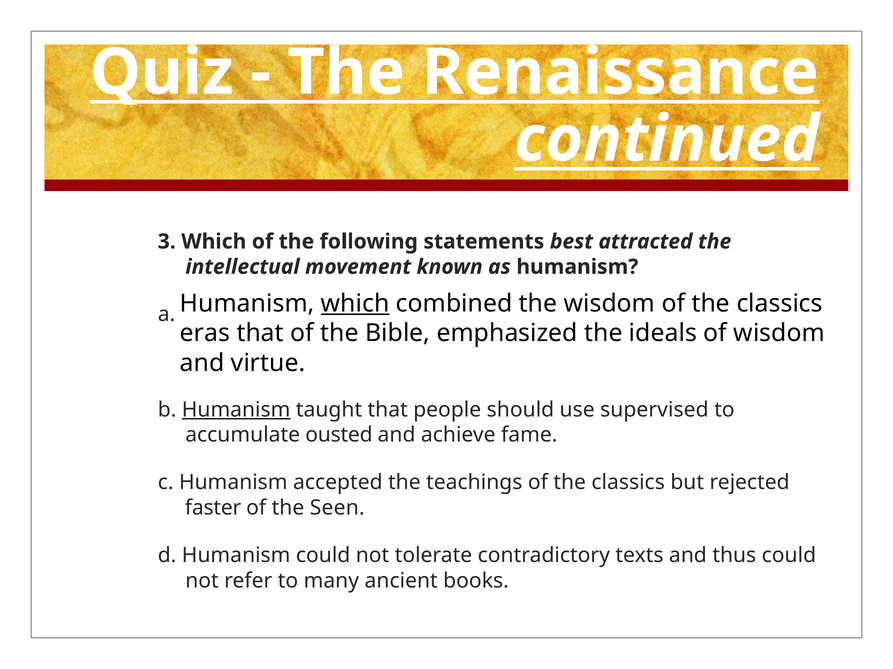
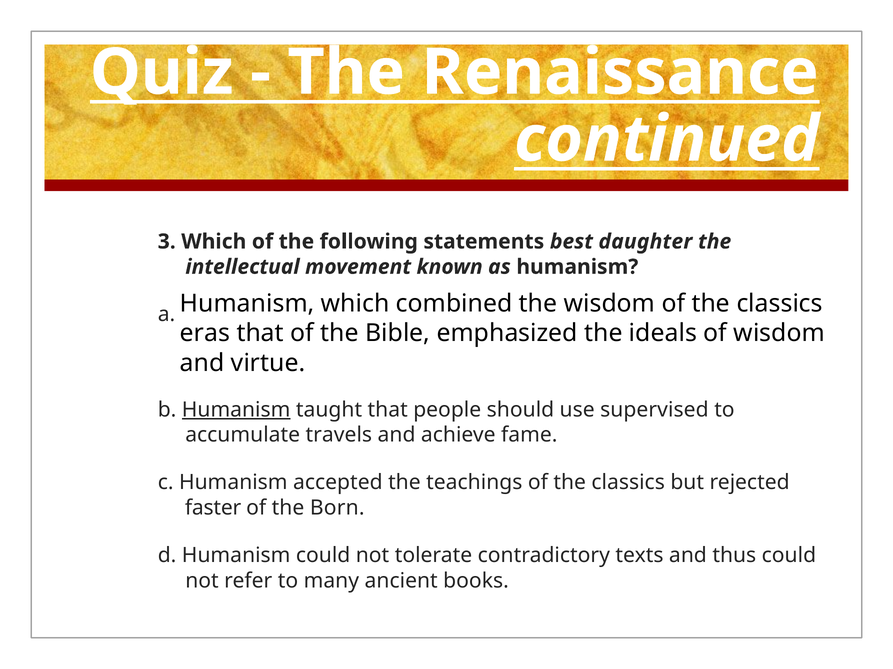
attracted: attracted -> daughter (645, 242)
which underline: present -> none (355, 304)
ousted: ousted -> travels (339, 435)
Seen: Seen -> Born (337, 508)
